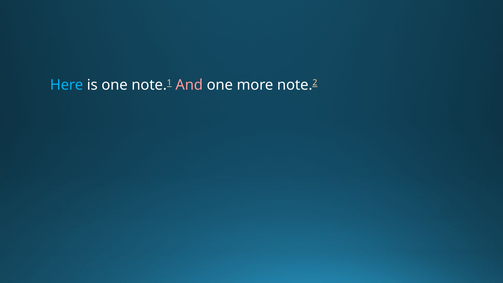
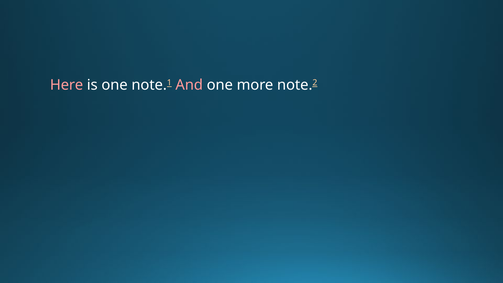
Here colour: light blue -> pink (67, 85)
